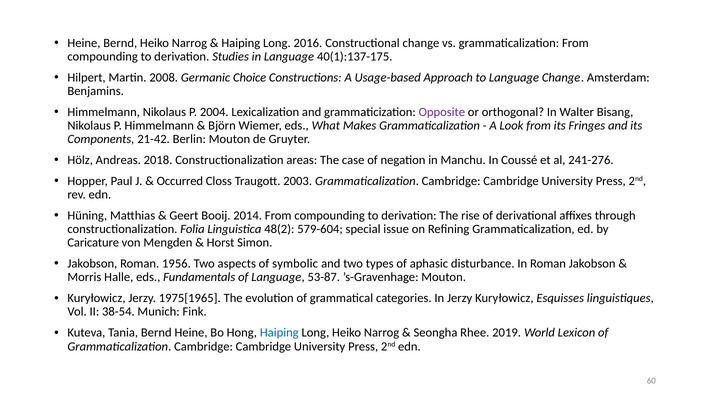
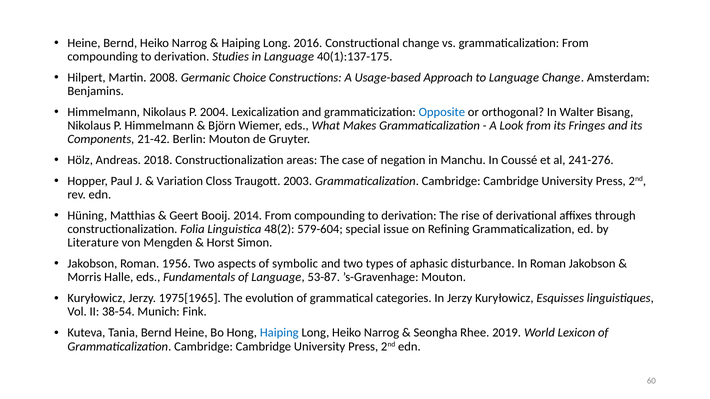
Opposite colour: purple -> blue (442, 112)
Occurred: Occurred -> Variation (180, 181)
Caricature: Caricature -> Literature (93, 243)
